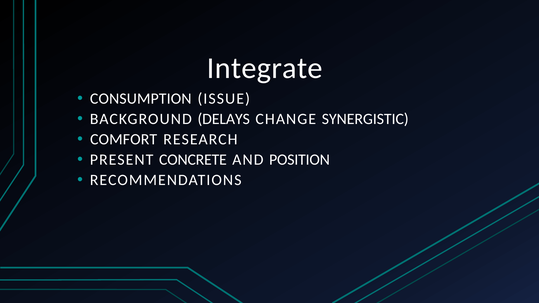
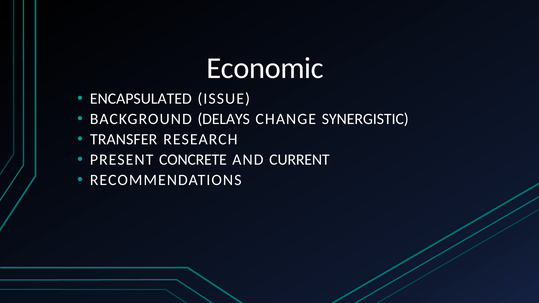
Integrate: Integrate -> Economic (265, 68)
CONSUMPTION: CONSUMPTION -> ENCAPSULATED (141, 99)
COMFORT: COMFORT -> TRANSFER (124, 139)
POSITION: POSITION -> CURRENT (299, 160)
